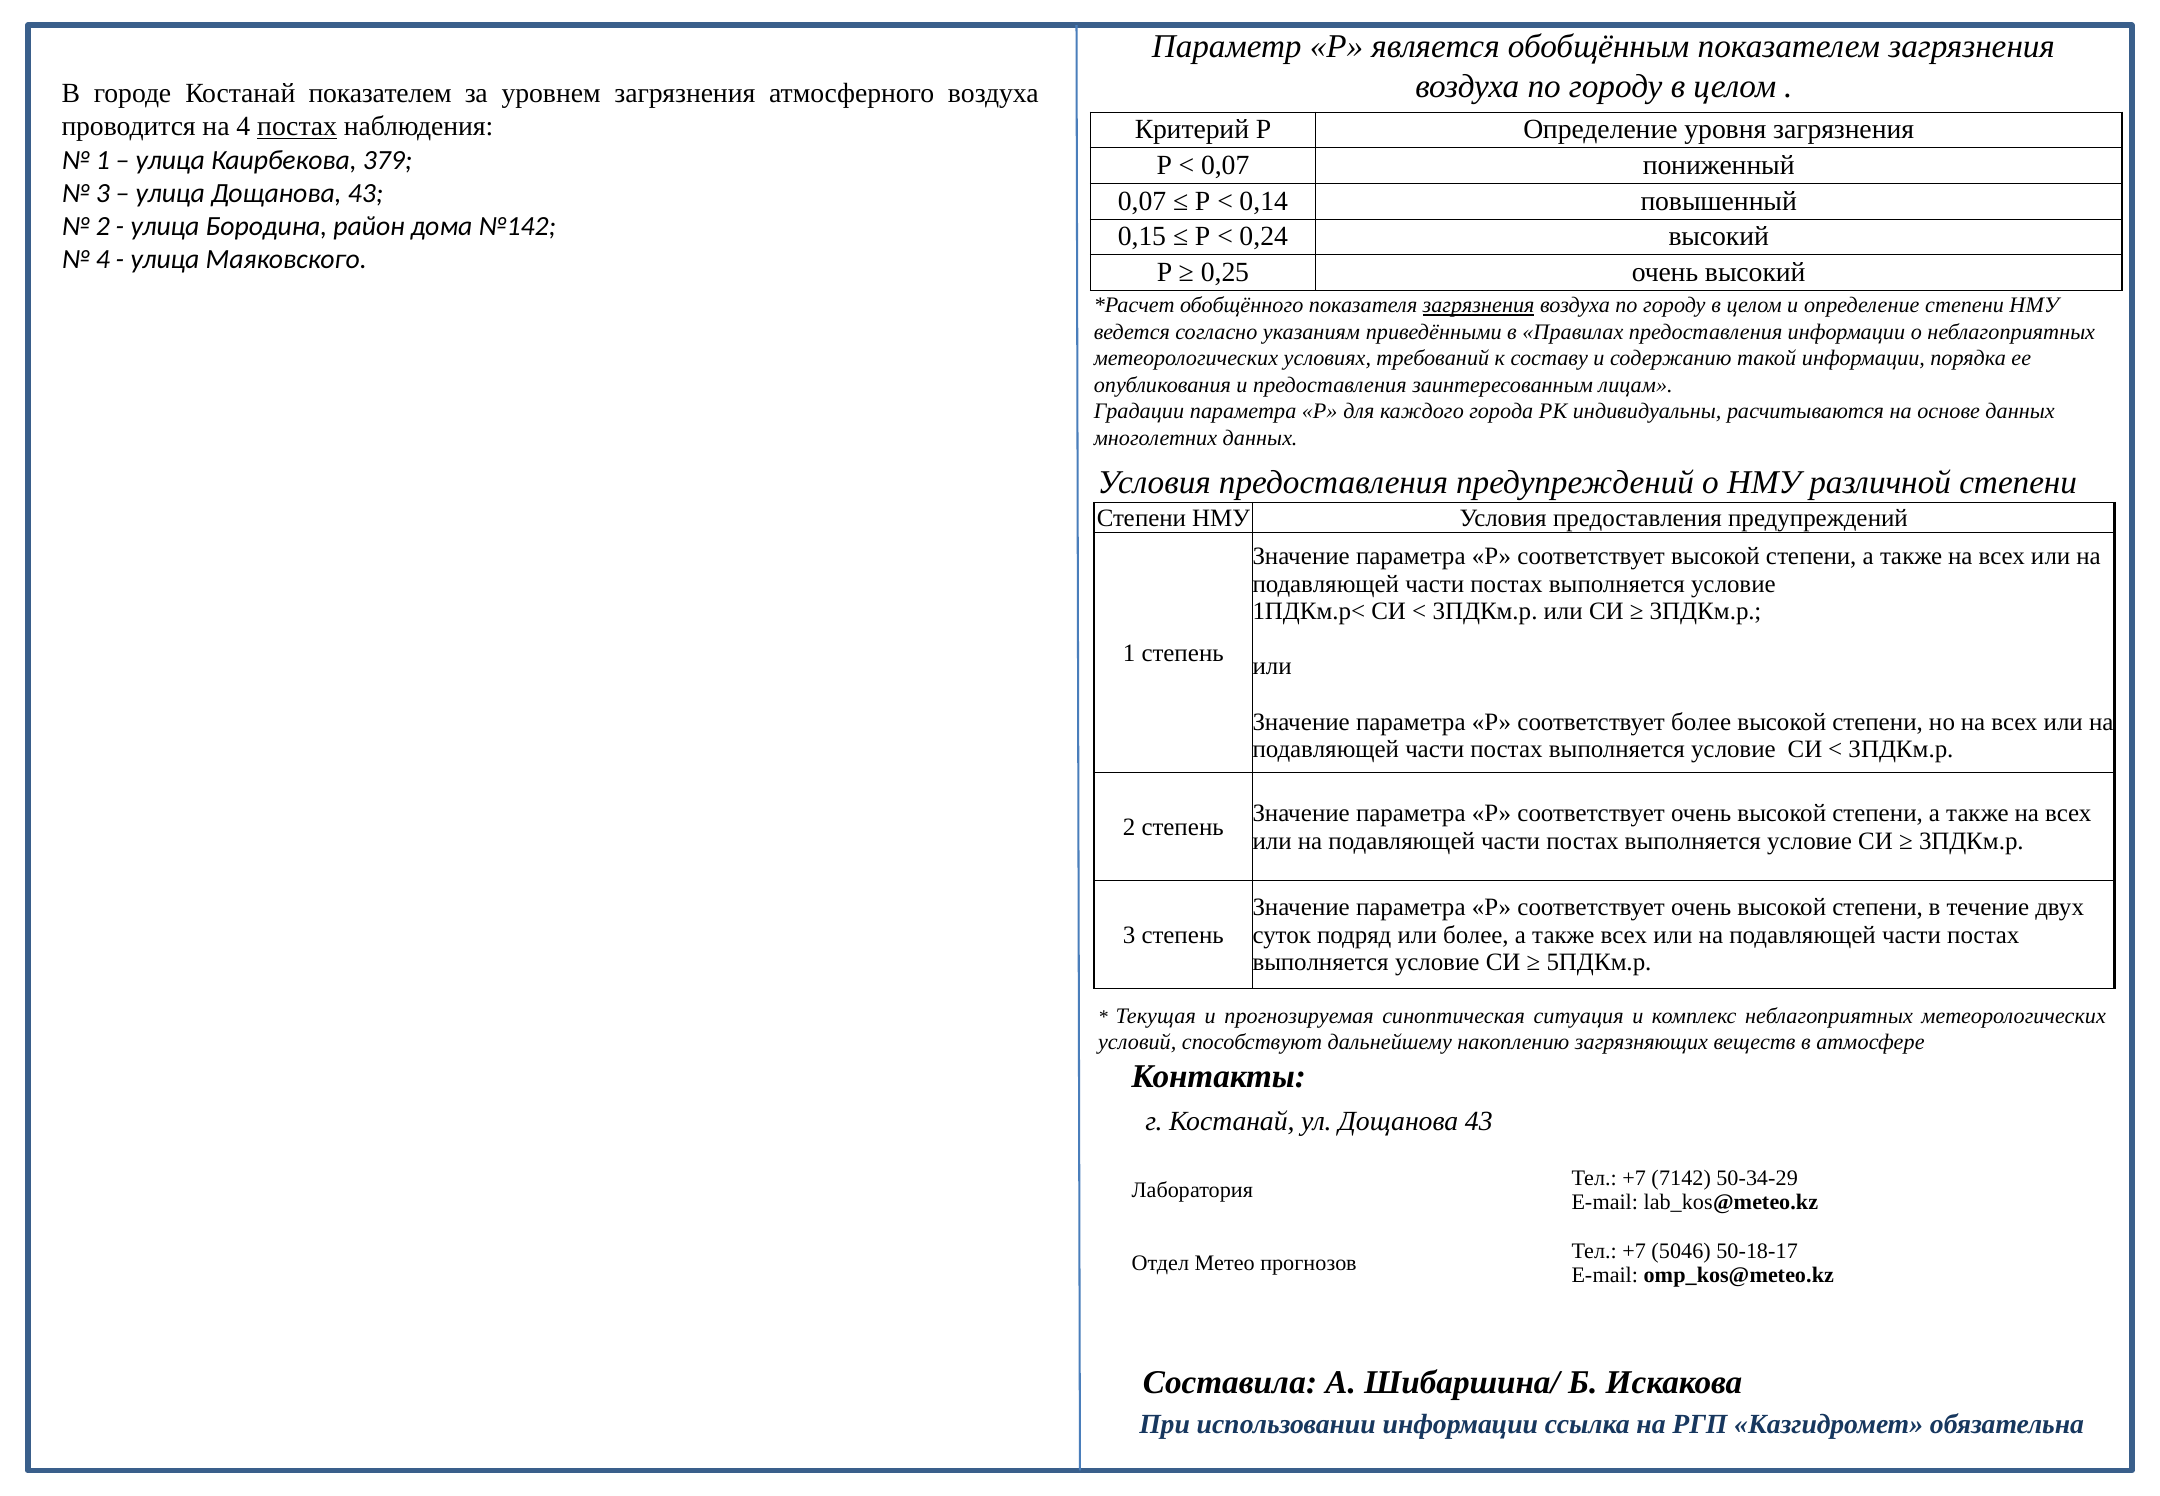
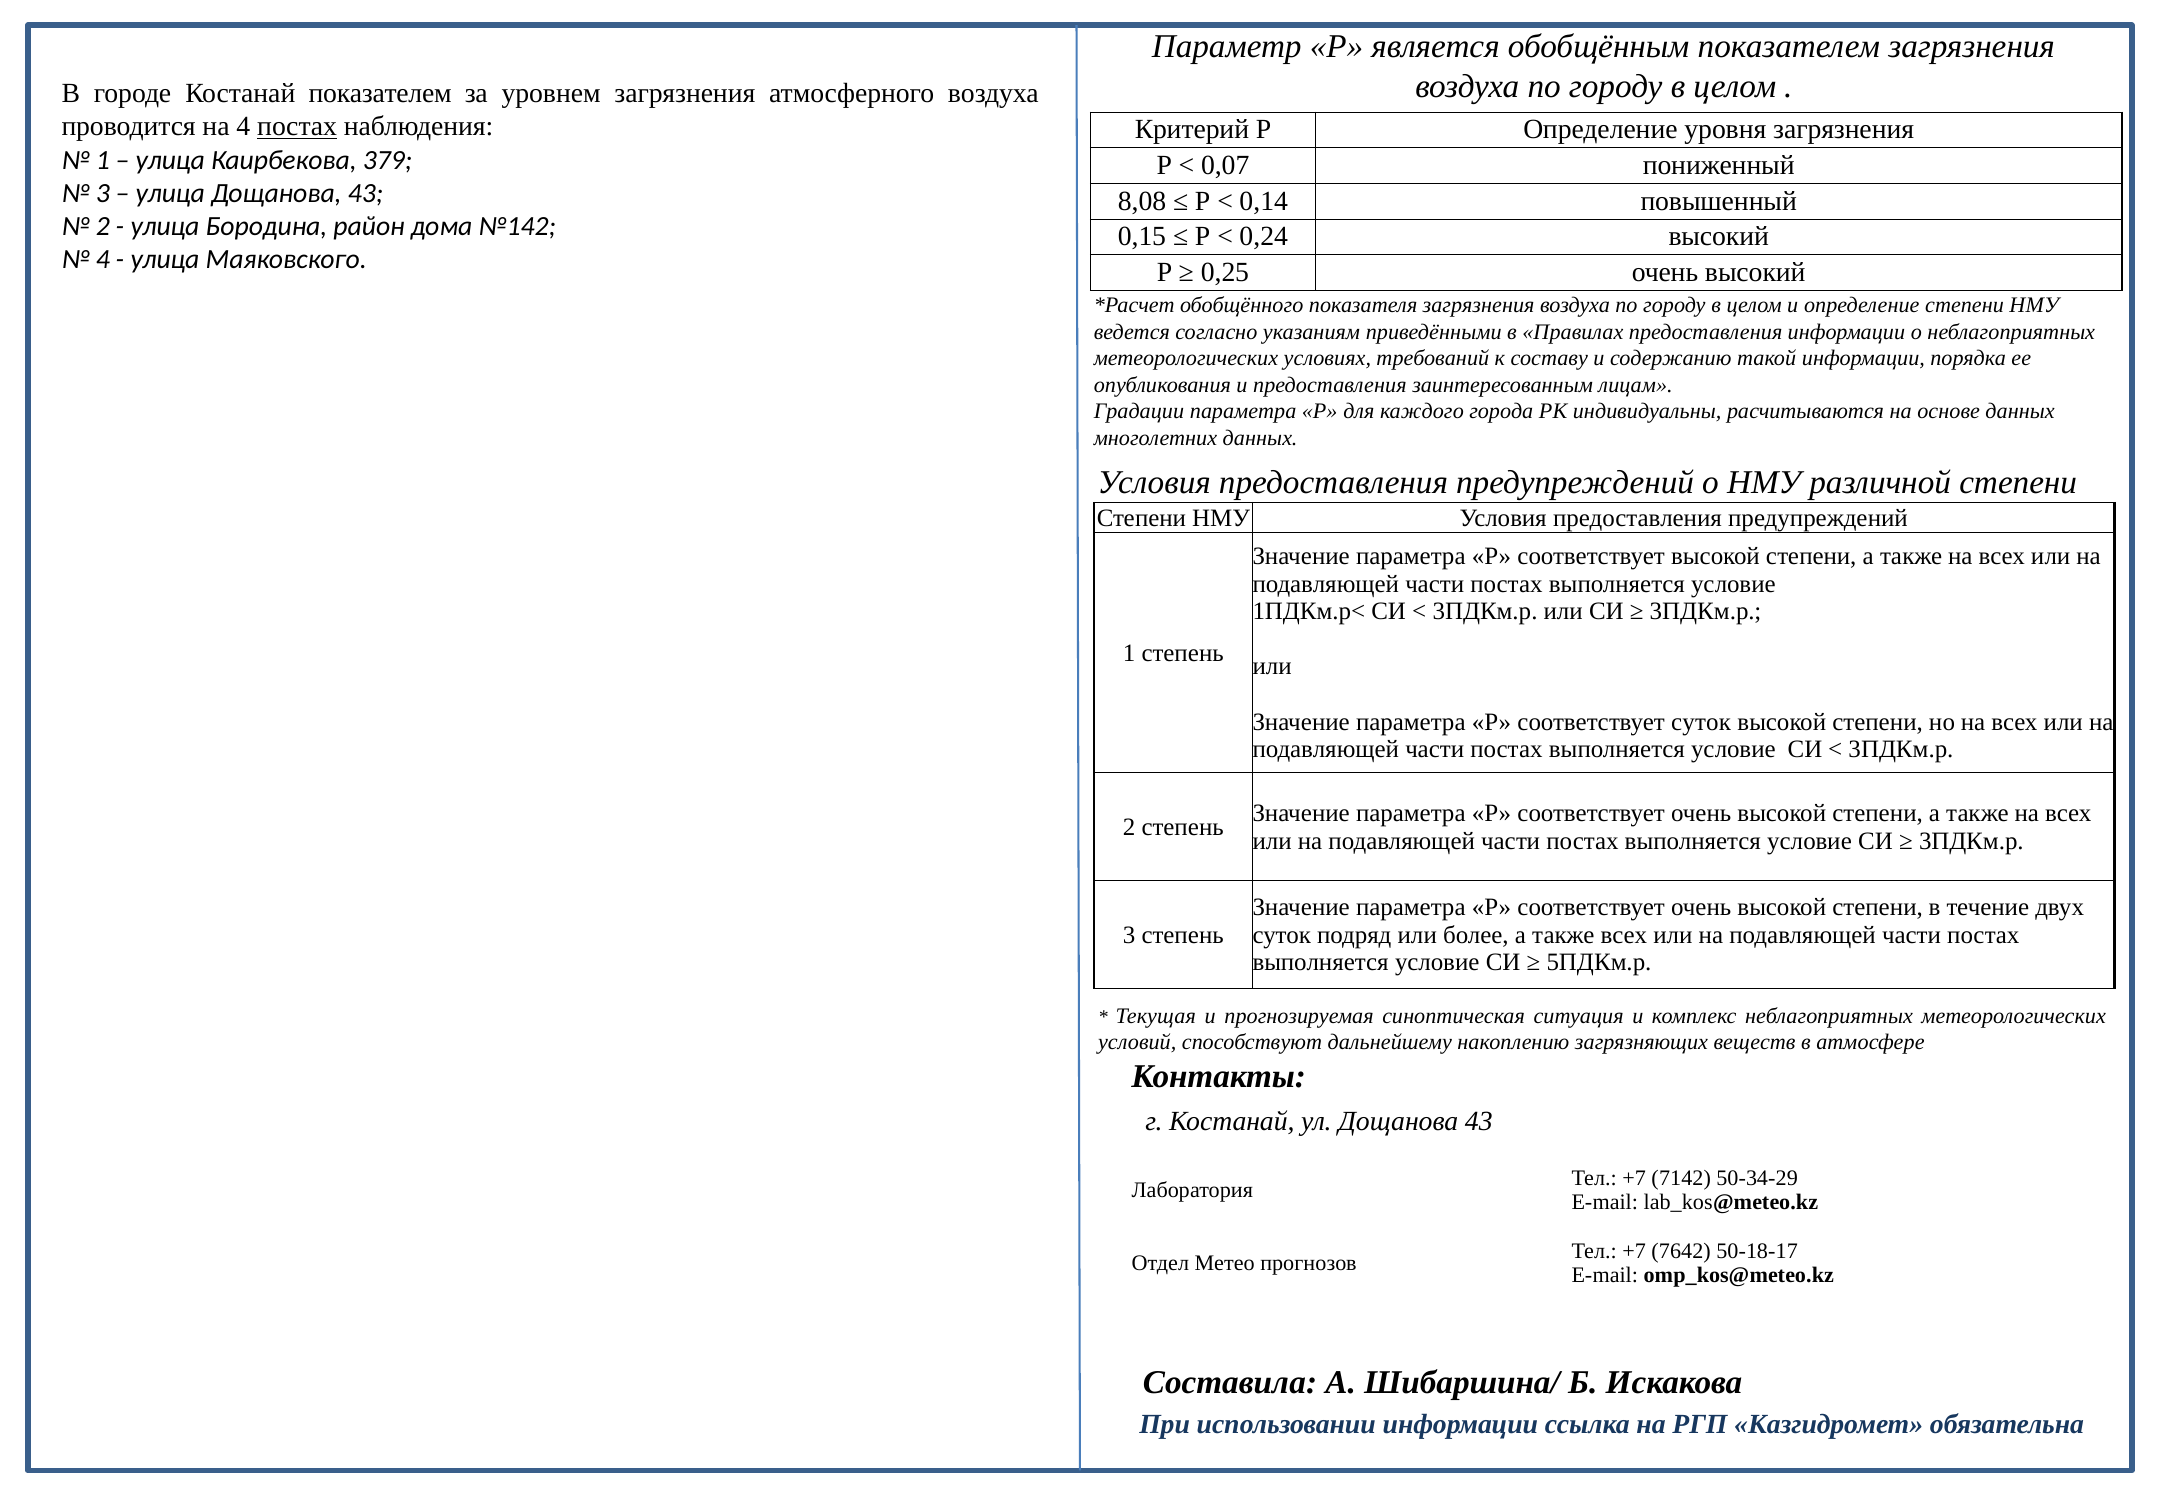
0,07: 0,07 -> 8,08 (1142, 201)
загрязнения underline: present -> none (1478, 305)
соответствует более: более -> суток (1701, 722)
5046: 5046 -> 7642 (1681, 1250)
